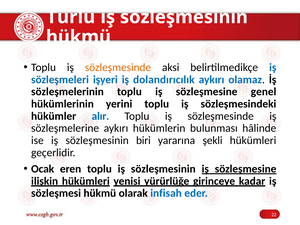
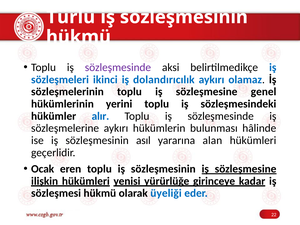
sözleşmesinde colour: orange -> purple (118, 67)
işyeri: işyeri -> ikinci (105, 80)
biri: biri -> asıl (143, 140)
şekli: şekli -> alan (212, 140)
infisah: infisah -> üyeliği (166, 193)
